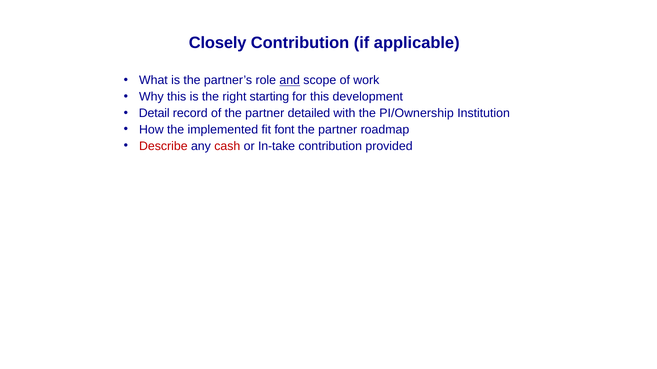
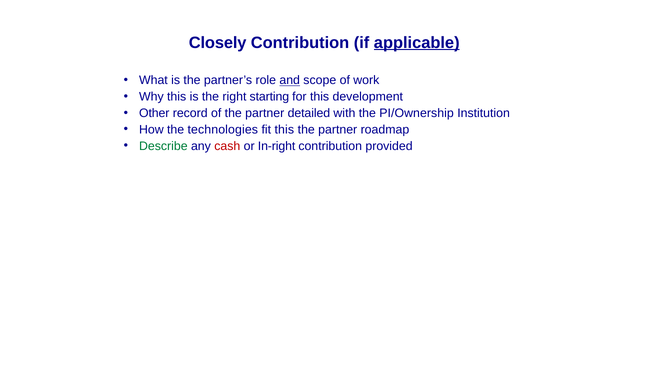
applicable underline: none -> present (417, 43)
Detail: Detail -> Other (154, 113)
implemented: implemented -> technologies (223, 130)
fit font: font -> this (284, 130)
Describe colour: red -> green (163, 146)
In-take: In-take -> In-right (277, 146)
